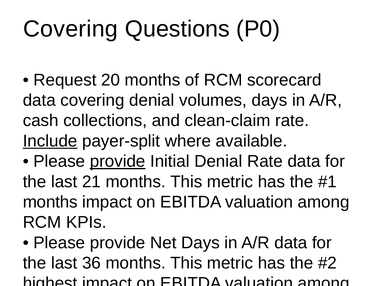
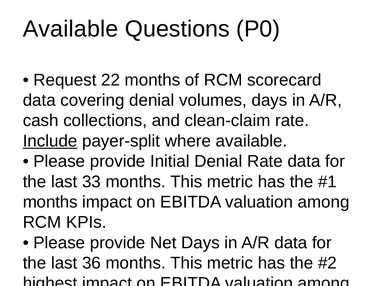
Covering: Covering -> Available (71, 29)
20: 20 -> 22 (111, 80)
provide underline: present -> none (118, 161)
21: 21 -> 33 (92, 182)
